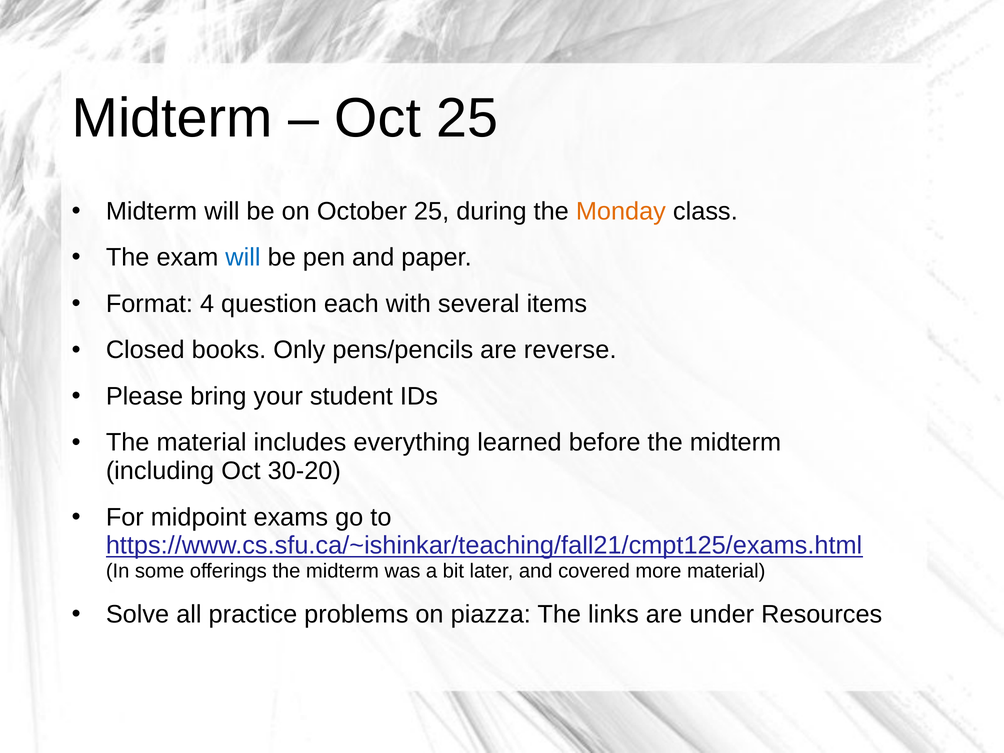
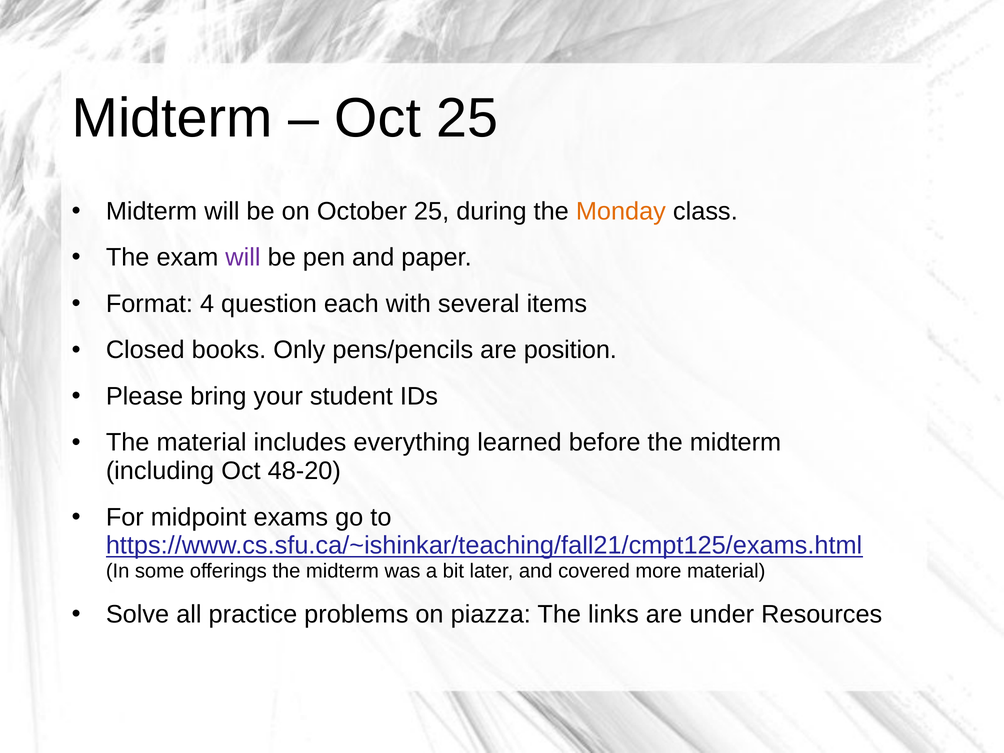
will colour: blue -> purple (243, 257)
reverse: reverse -> position (570, 350)
30-20: 30-20 -> 48-20 (304, 471)
